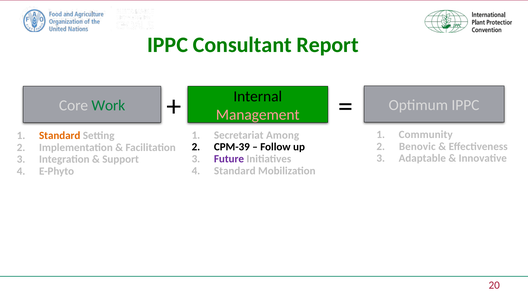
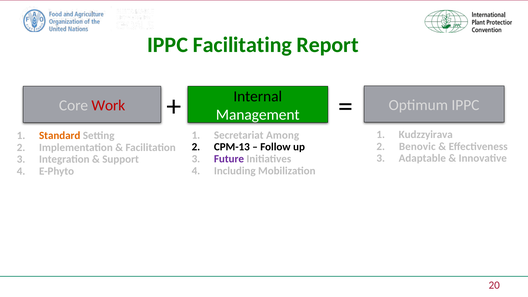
Consultant: Consultant -> Facilitating (242, 45)
Work colour: green -> red (108, 106)
Management colour: pink -> white (258, 115)
Community: Community -> Kudzzyirava (426, 135)
CPM-39: CPM-39 -> CPM-13 (232, 147)
Standard: Standard -> Including (235, 171)
